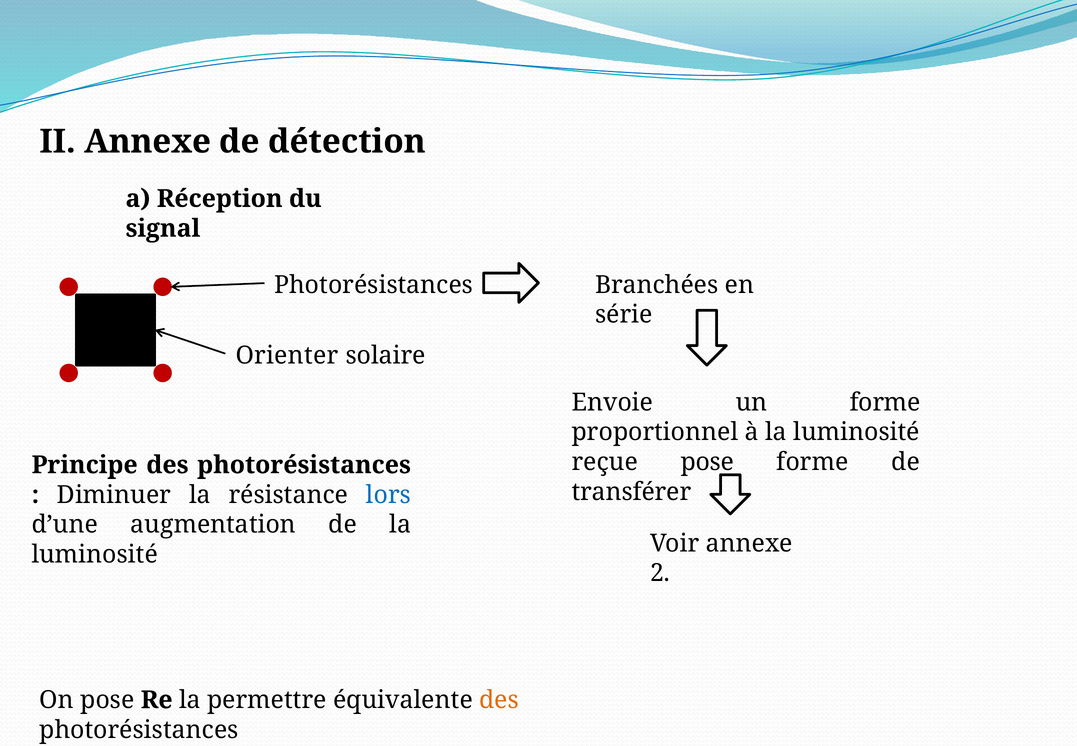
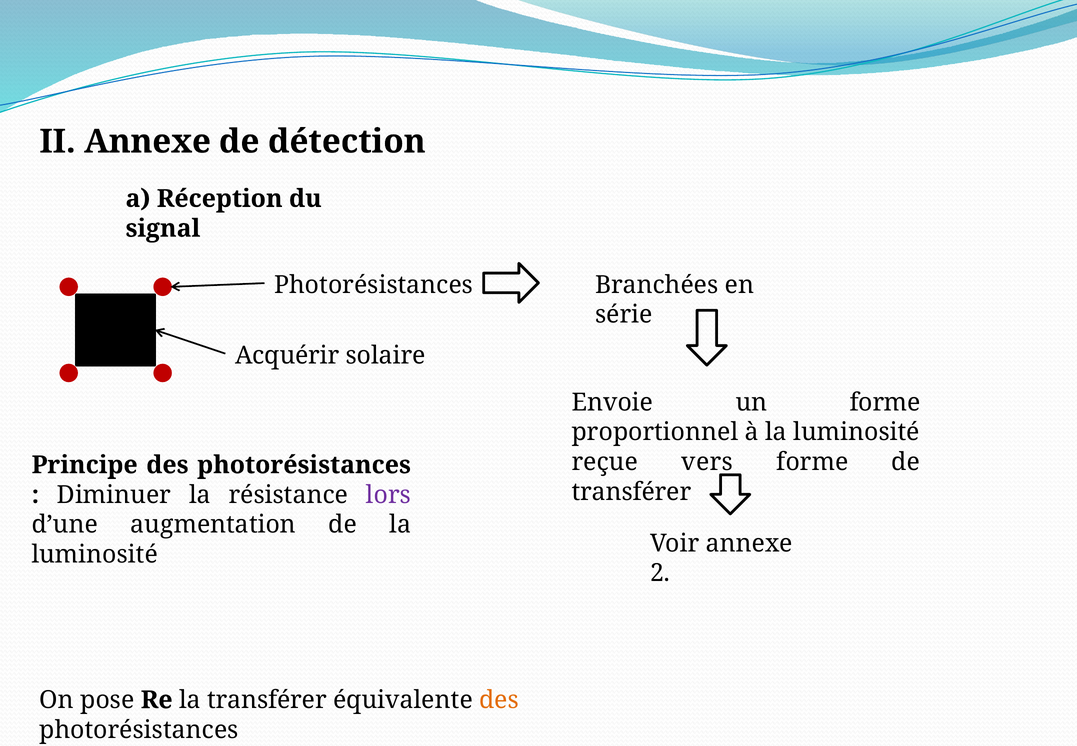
Orienter: Orienter -> Acquérir (287, 355)
reçue pose: pose -> vers (707, 462)
lors colour: blue -> purple (388, 495)
la permettre: permettre -> transférer (267, 700)
